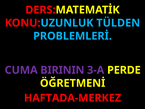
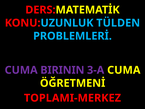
3-A PERDE: PERDE -> CUMA (124, 70)
HAFTADA-MERKEZ: HAFTADA-MERKEZ -> TOPLAMI-MERKEZ (72, 98)
